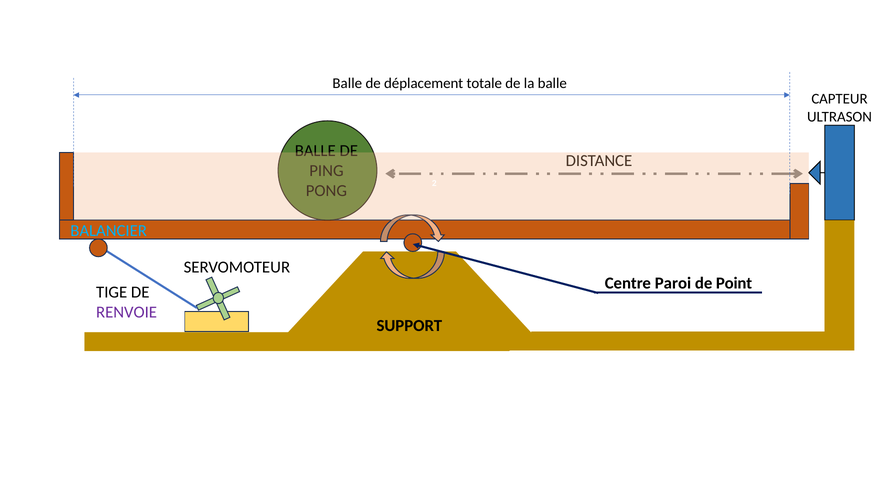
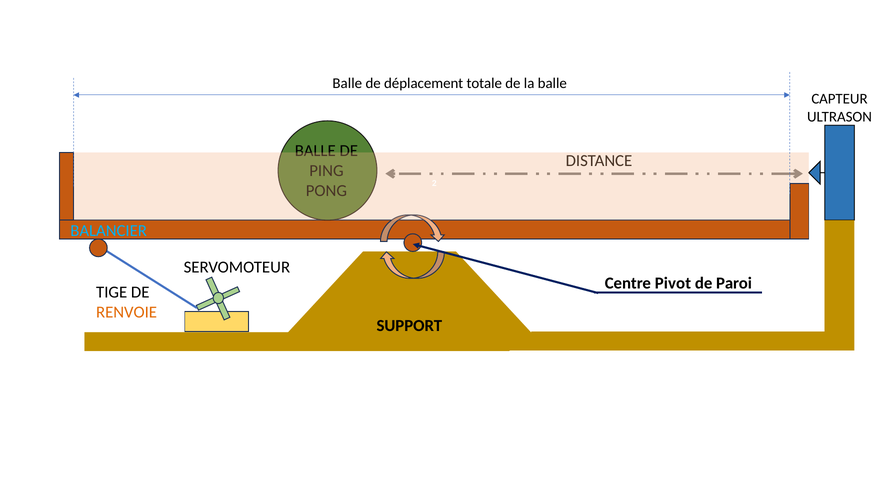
Paroi: Paroi -> Pivot (673, 283)
Point: Point -> Paroi (734, 283)
RENVOIE colour: purple -> orange (127, 313)
